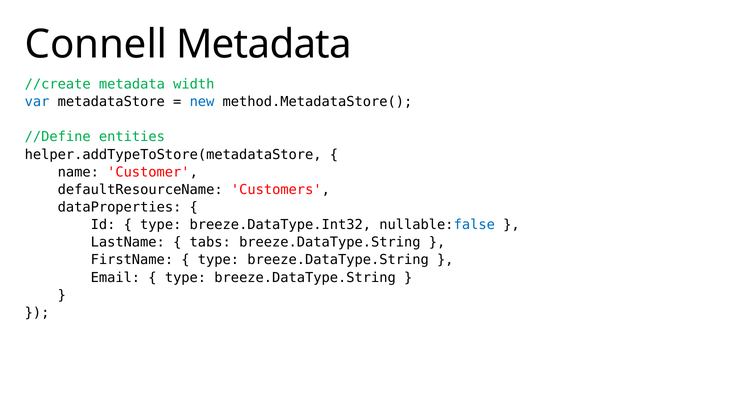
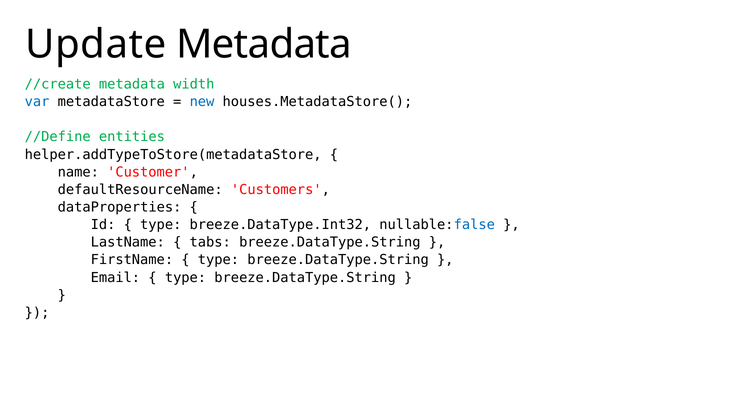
Connell: Connell -> Update (96, 44)
method.MetadataStore(: method.MetadataStore( -> houses.MetadataStore( (317, 102)
